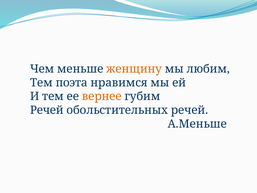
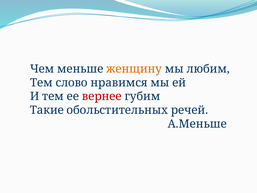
поэта: поэта -> слово (72, 83)
вернее colour: orange -> red (102, 96)
Речей: Речей -> Такие (47, 110)
